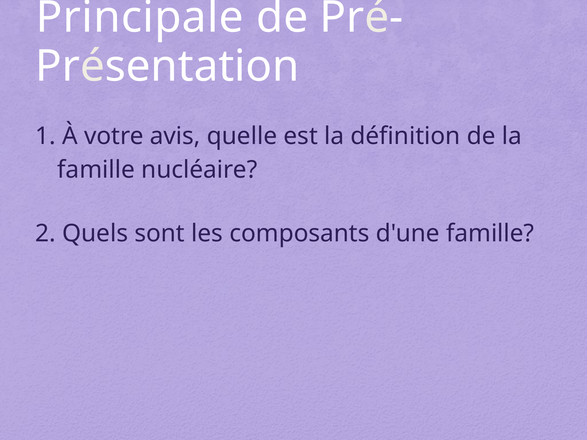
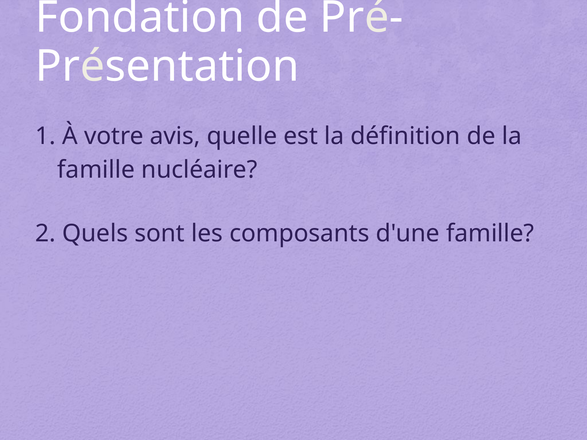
Principale: Principale -> Fondation (140, 17)
